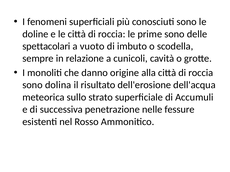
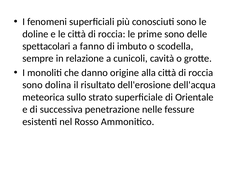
vuoto: vuoto -> fanno (92, 46)
Accumuli: Accumuli -> Orientale (194, 97)
